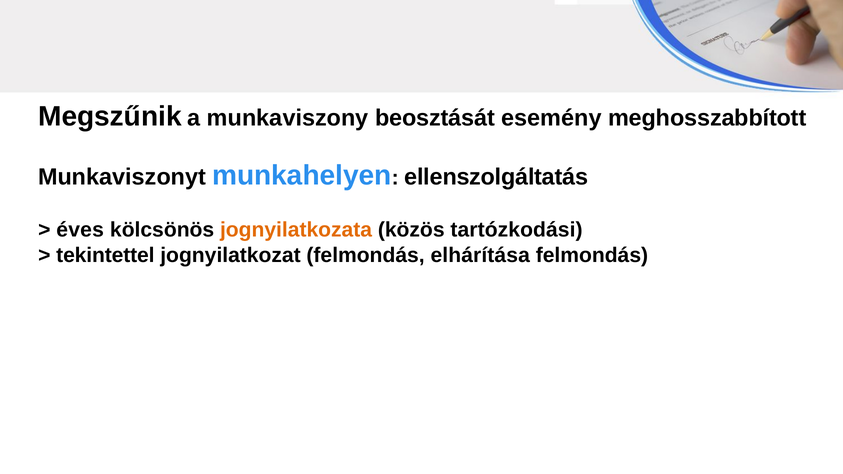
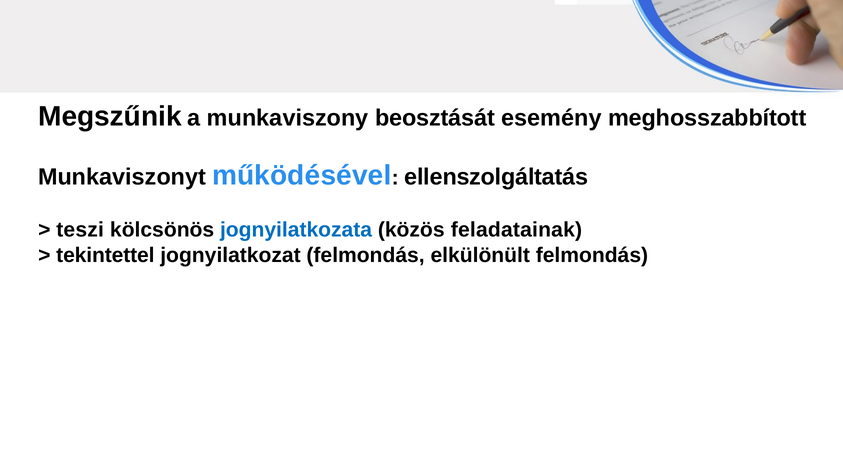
munkahelyen: munkahelyen -> működésével (302, 176)
éves: éves -> teszi (80, 230)
jognyilatkozata colour: orange -> blue (296, 230)
tartózkodási: tartózkodási -> feladatainak (516, 230)
elhárítása: elhárítása -> elkülönült (480, 255)
